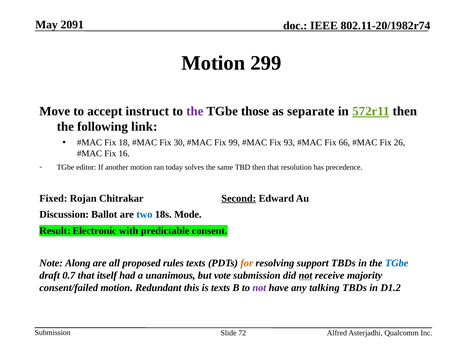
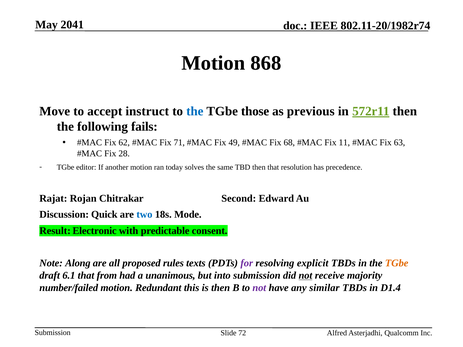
2091: 2091 -> 2041 (72, 25)
299: 299 -> 868 (266, 63)
the colour: purple -> blue (195, 111)
separate: separate -> previous (311, 111)
link: link -> fails (144, 127)
18: 18 -> 62 (124, 143)
30: 30 -> 71 (179, 143)
99: 99 -> 49 (234, 143)
93: 93 -> 68 (289, 143)
66: 66 -> 11 (344, 143)
26: 26 -> 63 (399, 143)
16: 16 -> 28 (124, 154)
Fixed: Fixed -> Rajat (53, 198)
Second underline: present -> none (239, 198)
Ballot: Ballot -> Quick (104, 215)
for colour: orange -> purple (247, 263)
support: support -> explicit (313, 263)
TGbe colour: blue -> orange (397, 263)
0.7: 0.7 -> 6.1 (69, 276)
itself: itself -> from (107, 276)
vote: vote -> into (222, 276)
consent/failed: consent/failed -> number/failed (69, 288)
is texts: texts -> then (221, 288)
talking: talking -> similar (324, 288)
D1.2: D1.2 -> D1.4 (391, 288)
